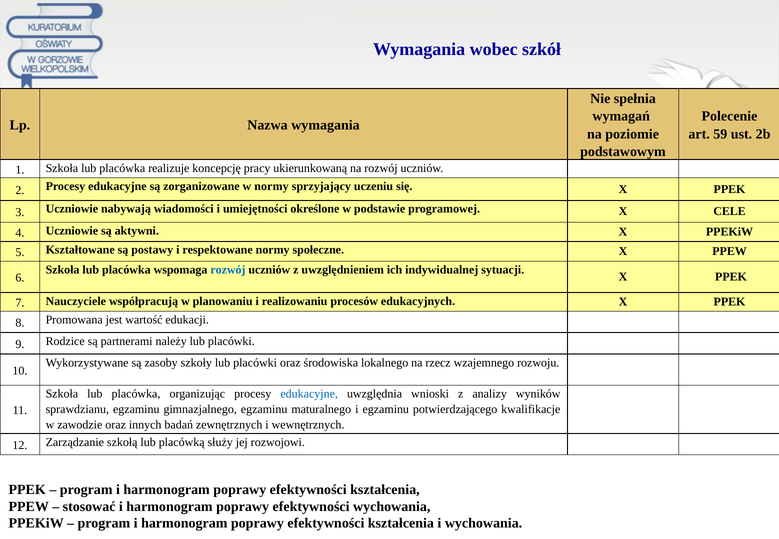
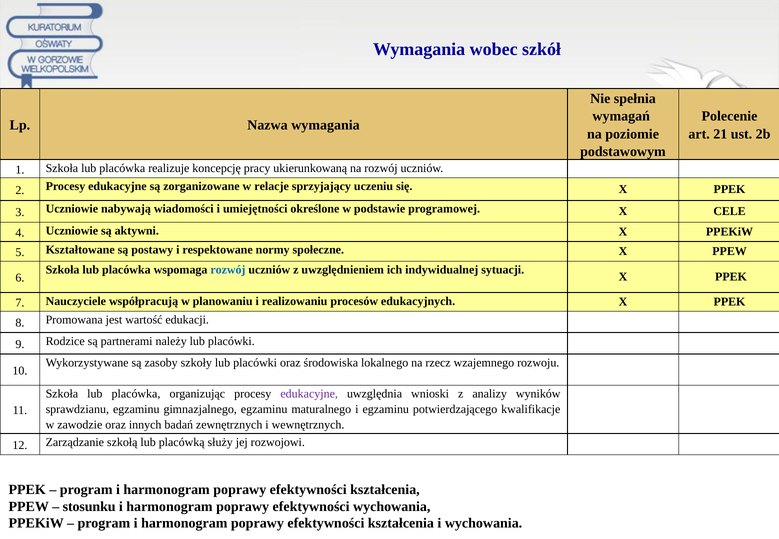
59: 59 -> 21 (720, 134)
w normy: normy -> relacje (272, 187)
edukacyjne colour: blue -> purple (309, 394)
stosować: stosować -> stosunku (89, 507)
